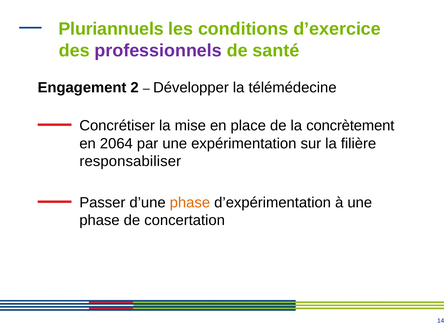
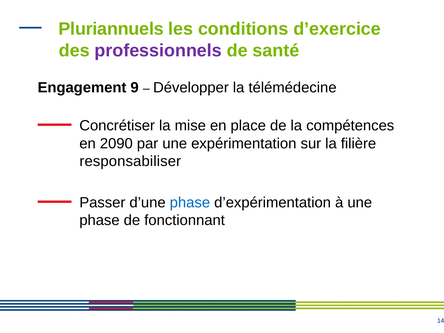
2: 2 -> 9 (135, 88)
concrètement: concrètement -> compétences (350, 126)
2064: 2064 -> 2090 (116, 143)
phase colour: orange -> blue (190, 203)
concertation: concertation -> fonctionnant (185, 220)
